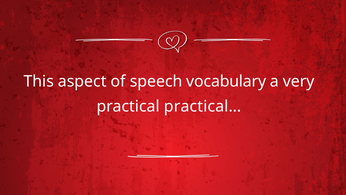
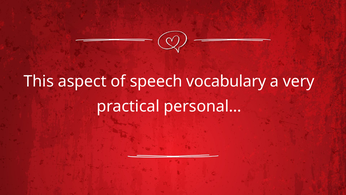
practical…: practical… -> personal… (203, 106)
